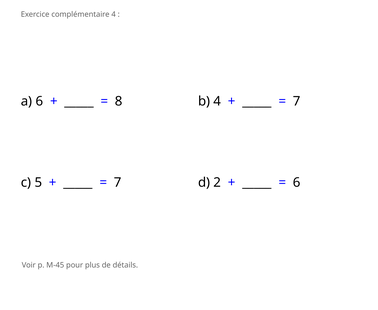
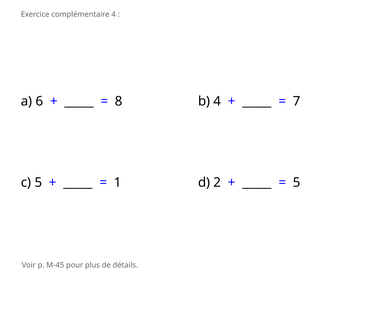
7: 7 -> 1 (118, 183)
6: 6 -> 5 (297, 183)
